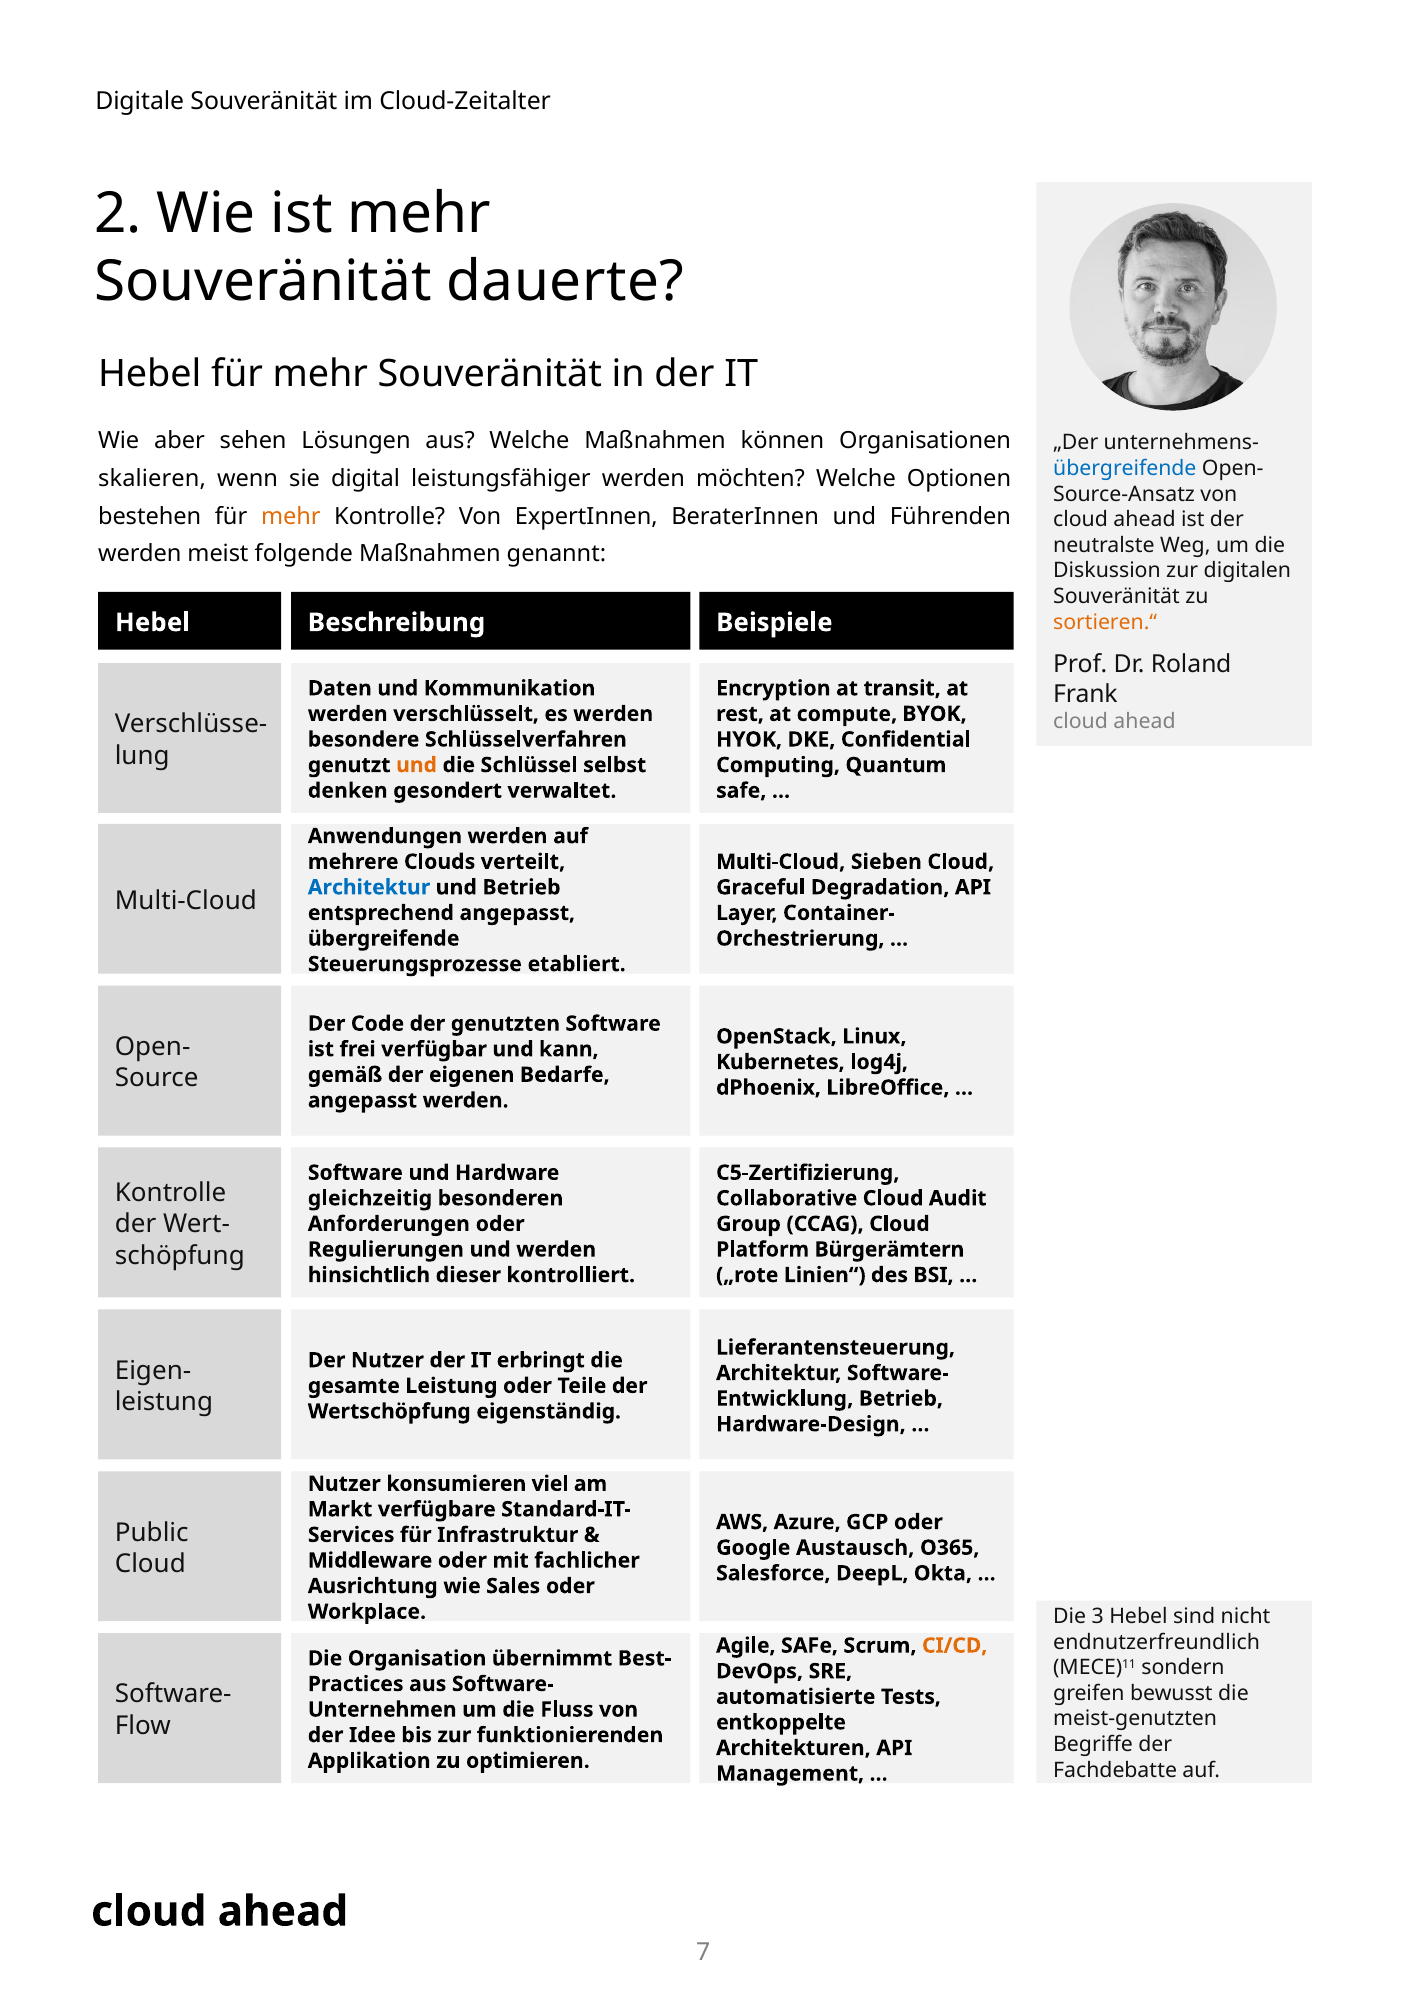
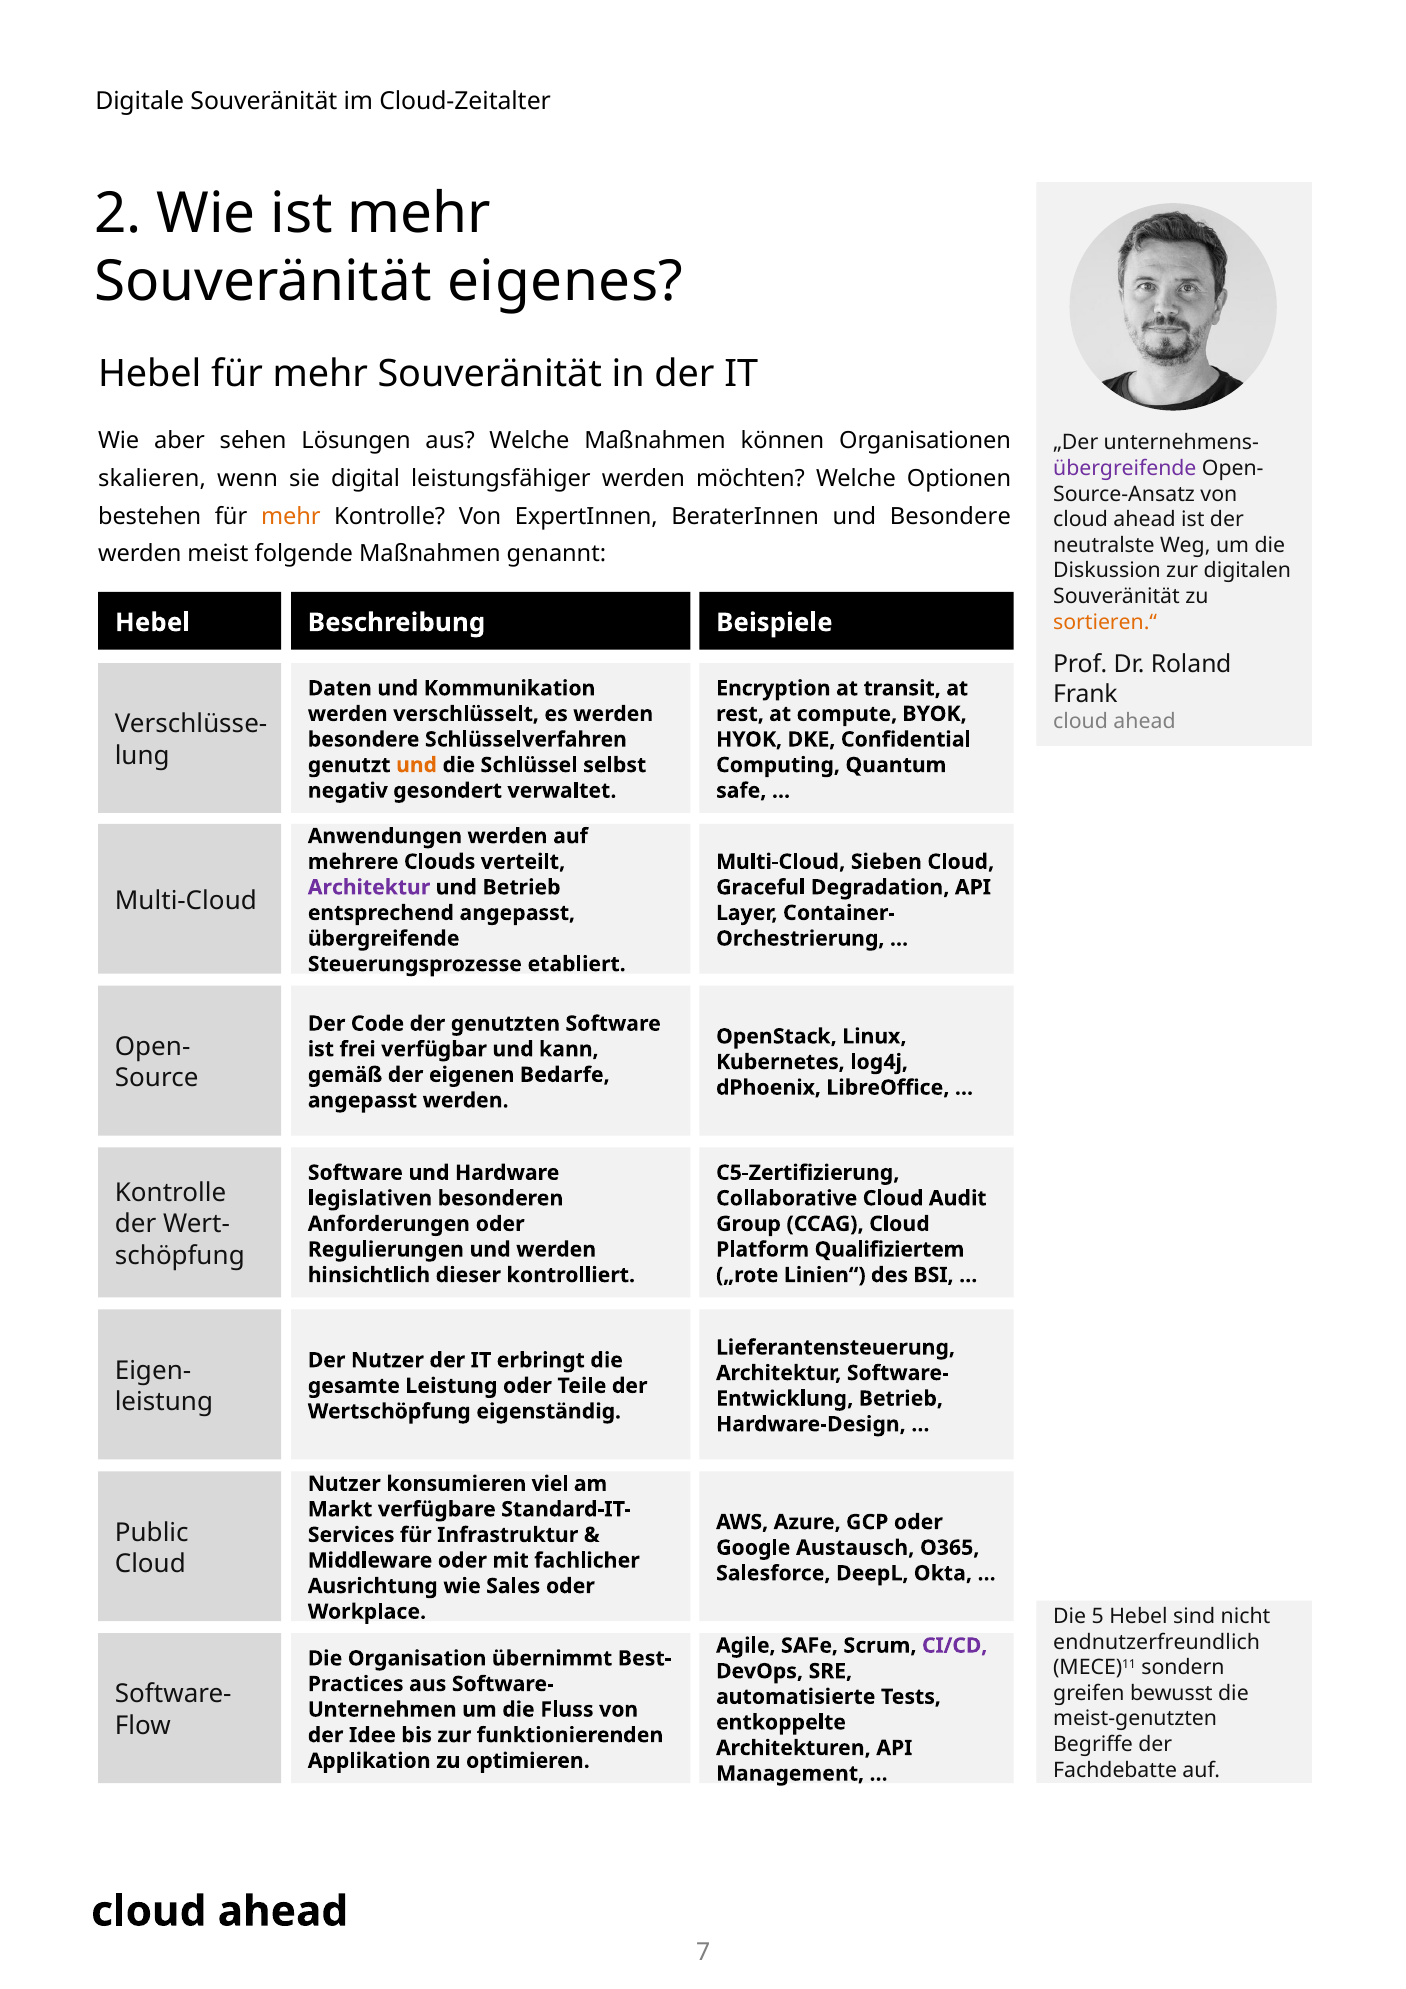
dauerte: dauerte -> eigenes (565, 282)
übergreifende colour: blue -> purple (1125, 468)
und Führenden: Führenden -> Besondere (950, 516)
denken: denken -> negativ (348, 790)
Architektur colour: blue -> purple (369, 887)
gleichzeitig: gleichzeitig -> legislativen (370, 1198)
Bürgerämtern: Bürgerämtern -> Qualifiziertem (889, 1249)
3: 3 -> 5 (1098, 1616)
CI/CD colour: orange -> purple (955, 1645)
